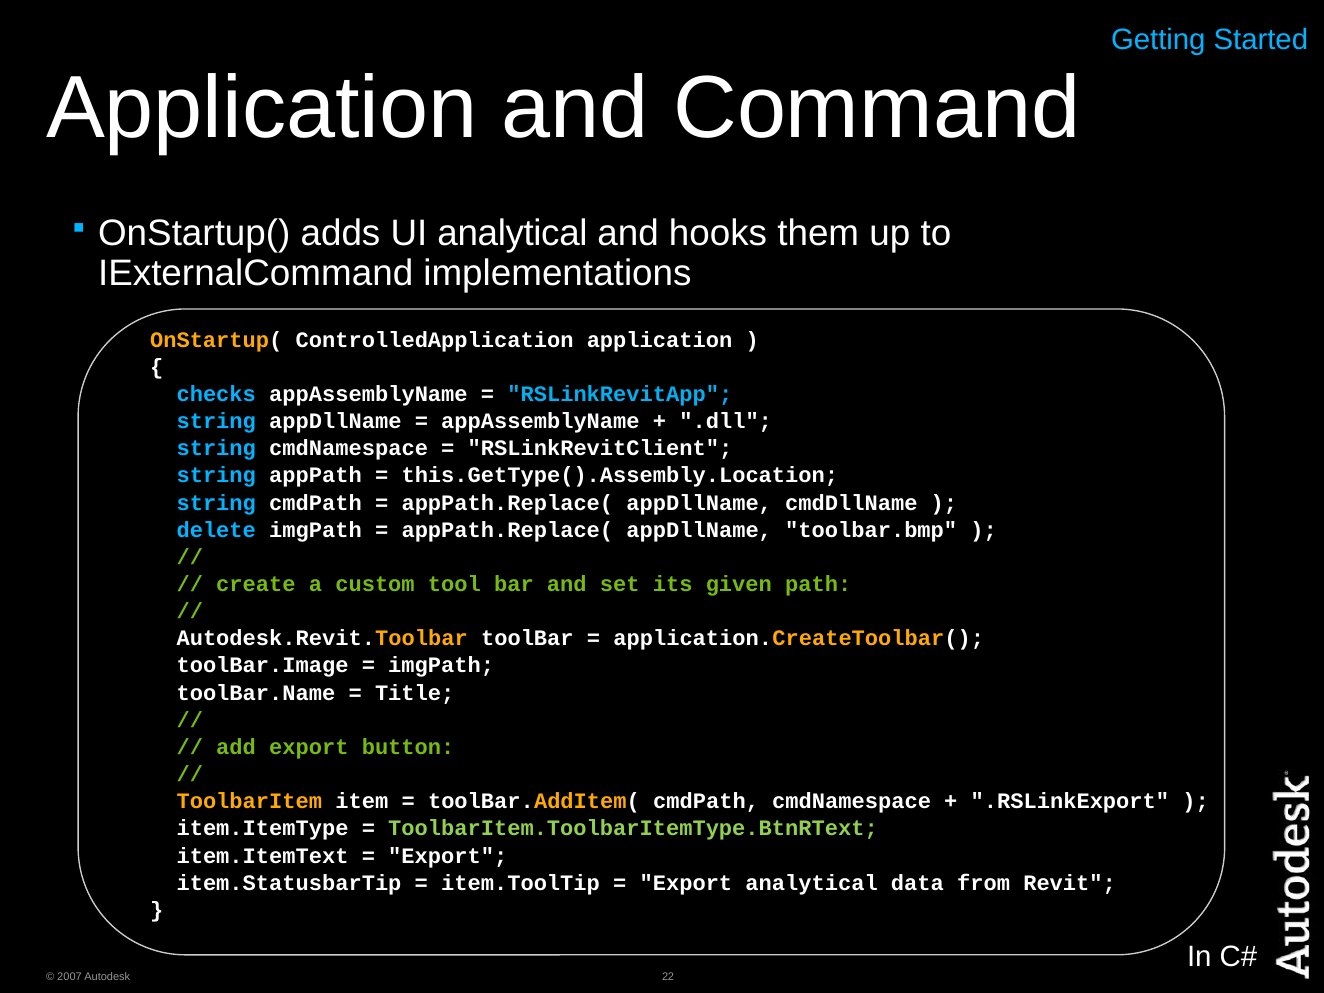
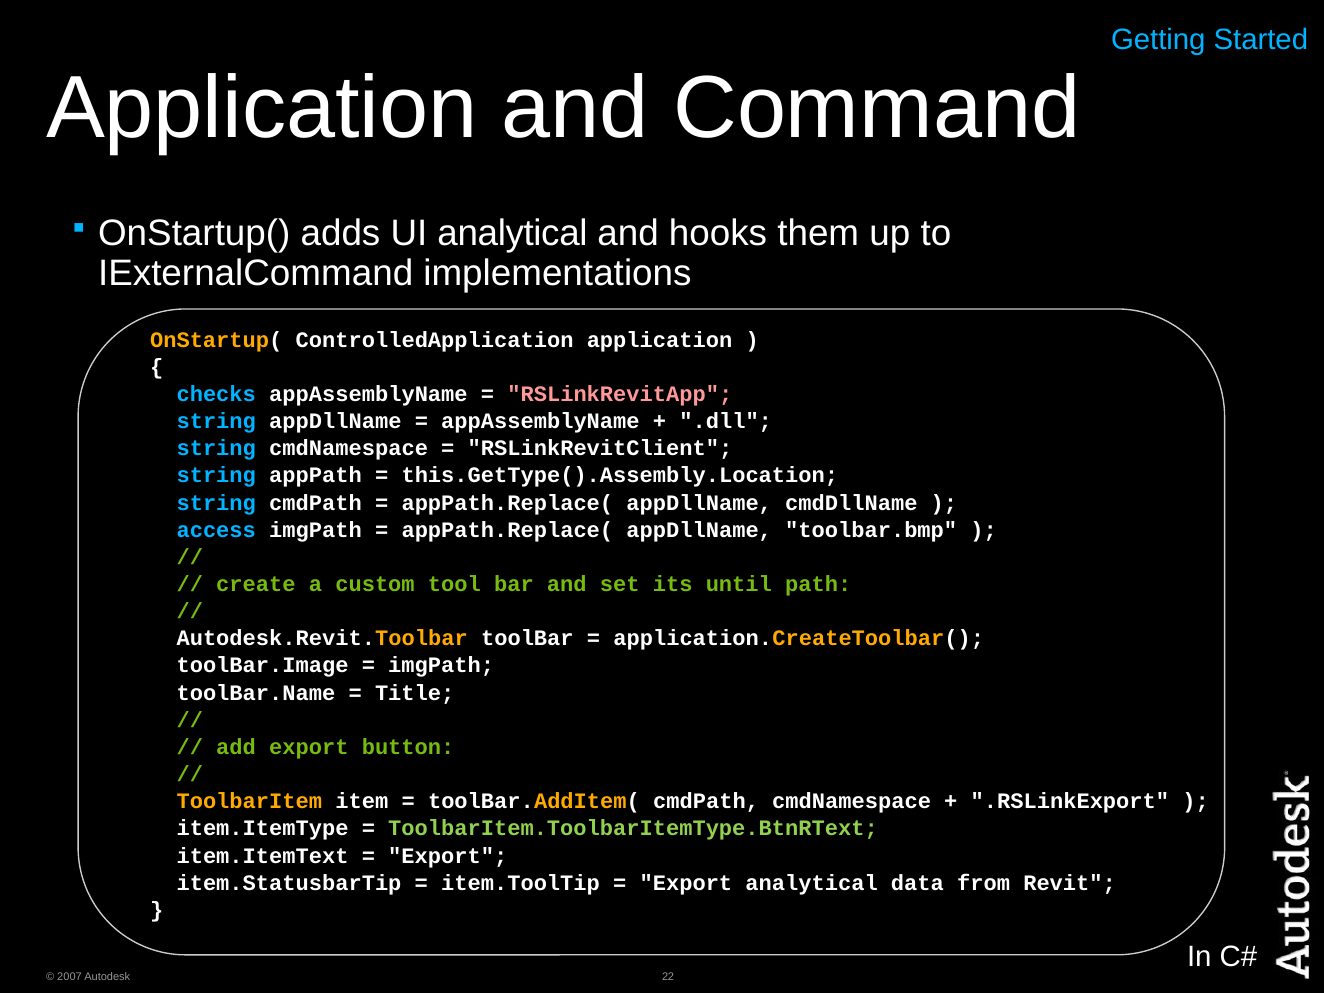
RSLinkRevitApp colour: light blue -> pink (620, 394)
delete: delete -> access (216, 530)
given: given -> until (739, 584)
